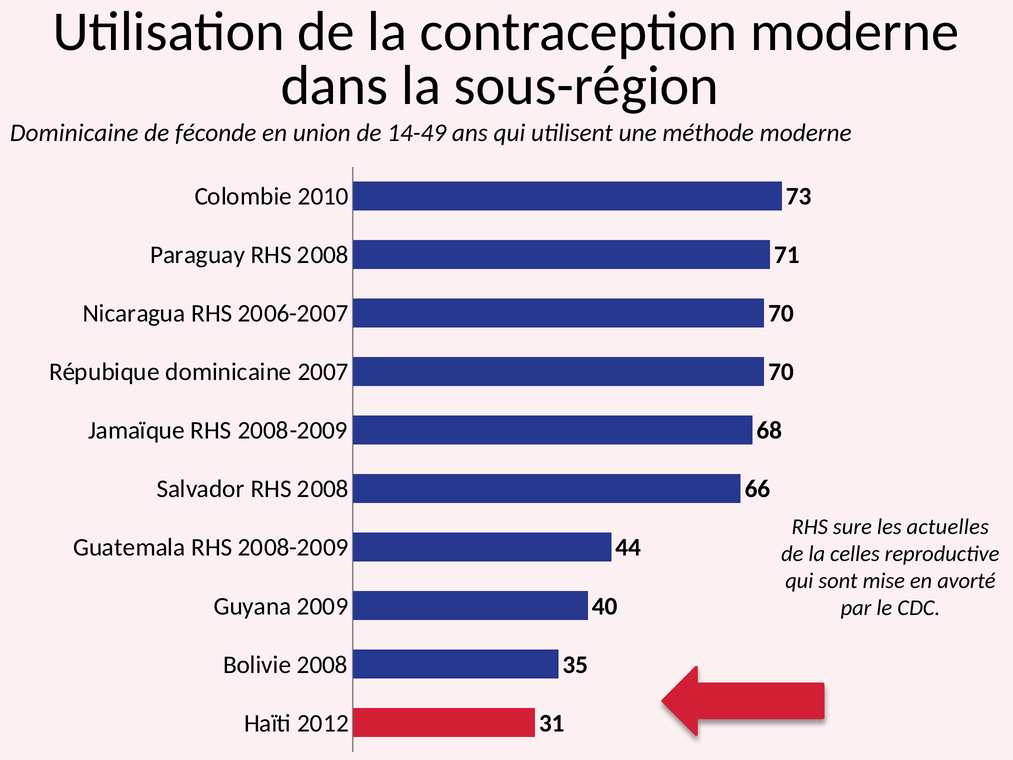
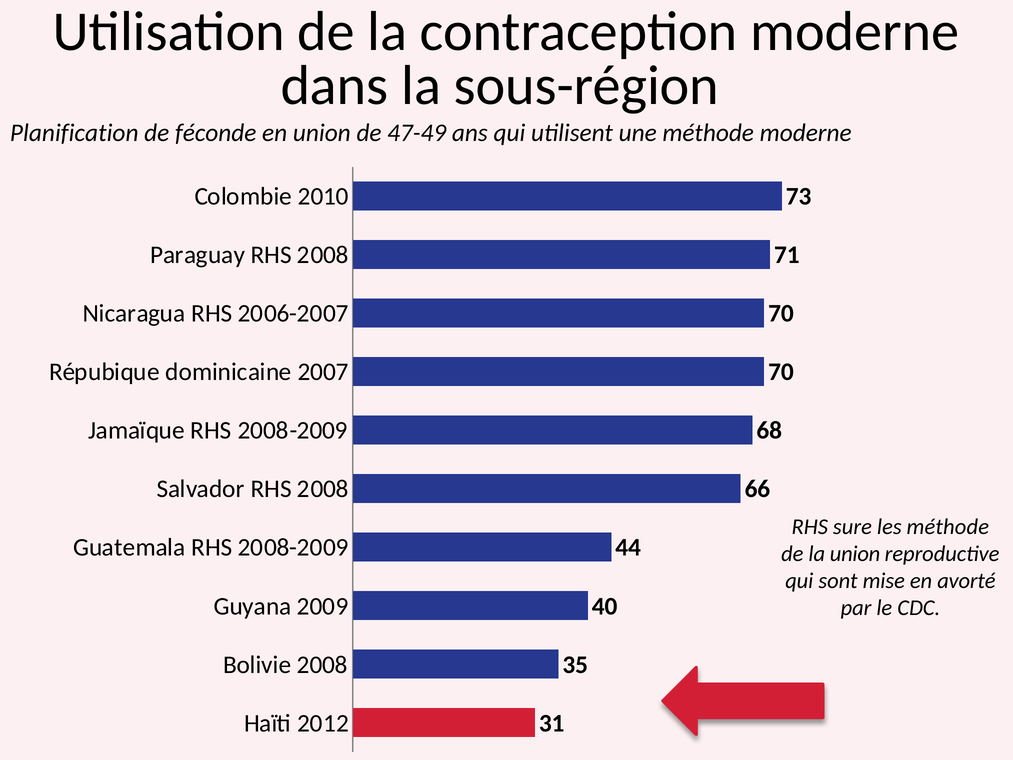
Dominicaine: Dominicaine -> Planification (74, 133)
14-49: 14-49 -> 47-49 (417, 133)
les actuelles: actuelles -> méthode (948, 527)
la celles: celles -> union (855, 554)
